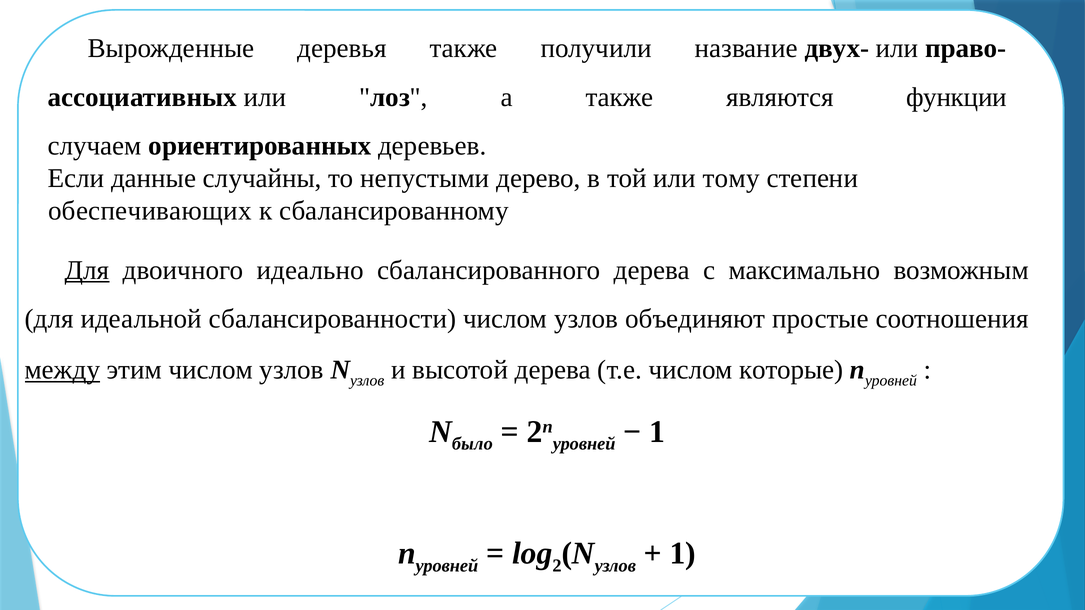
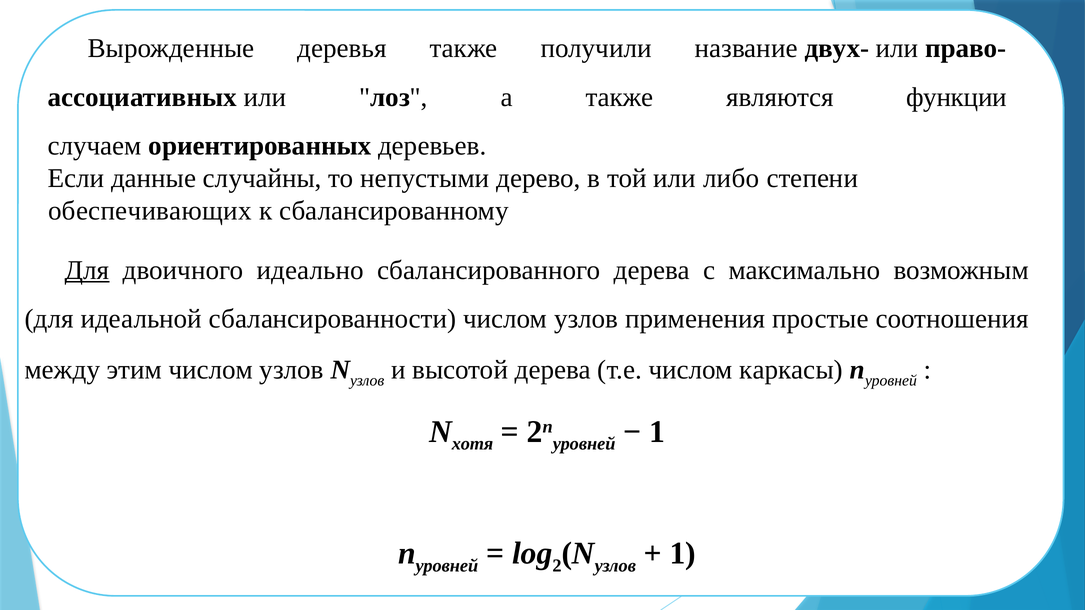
тому: тому -> либо (731, 179)
объединяют: объединяют -> применения (695, 319)
между underline: present -> none (62, 370)
которые: которые -> каркасы (791, 370)
было: было -> хотя (473, 444)
